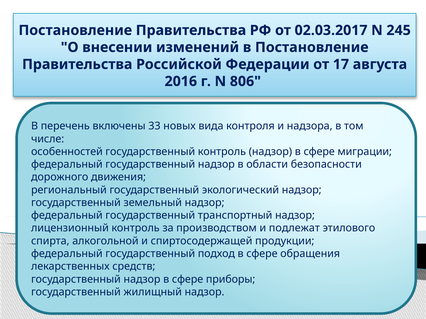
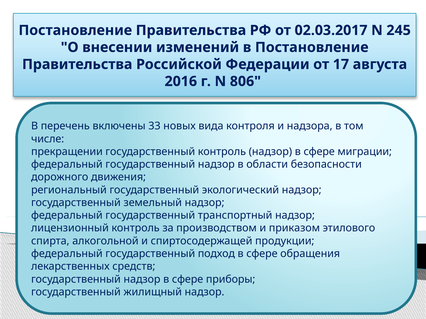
особенностей: особенностей -> прекращении (67, 152)
подлежат: подлежат -> приказом (294, 229)
